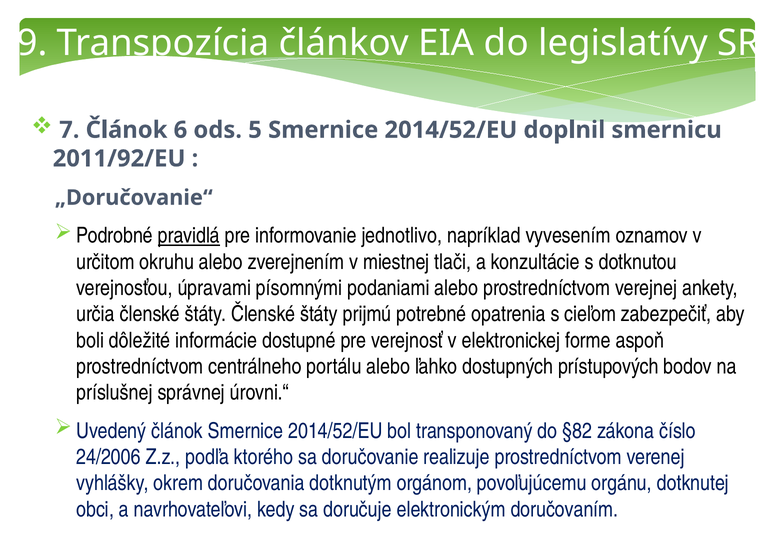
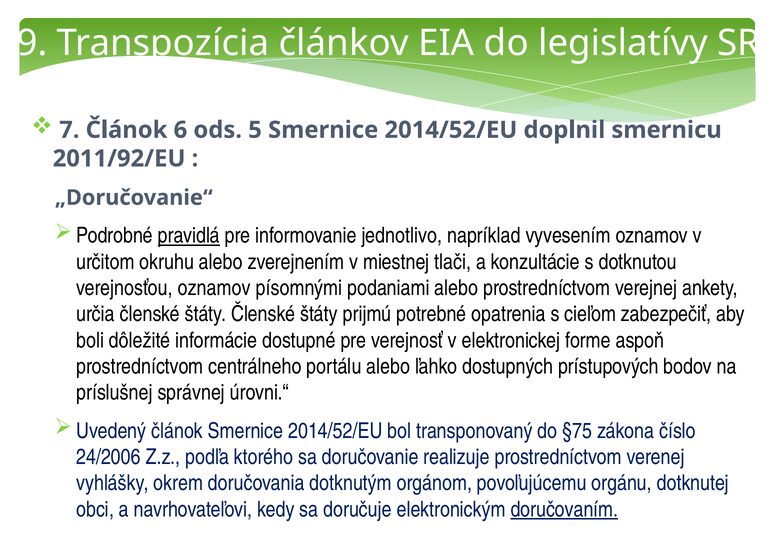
verejnosťou úpravami: úpravami -> oznamov (214, 288)
§82: §82 -> §75 (577, 431)
doručovaním underline: none -> present (564, 509)
